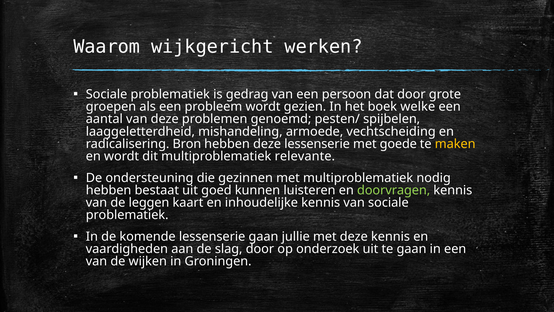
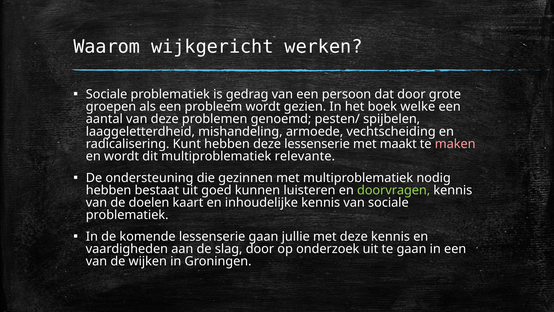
Bron: Bron -> Kunt (187, 144)
goede: goede -> maakt (398, 144)
maken colour: yellow -> pink (455, 144)
leggen: leggen -> doelen (149, 202)
